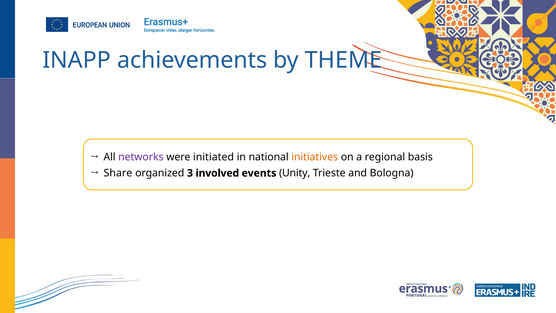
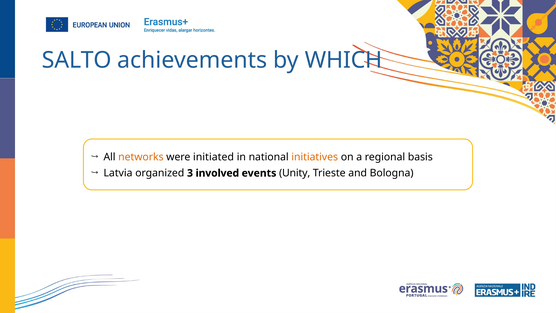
INAPP: INAPP -> SALTO (77, 60)
THEME: THEME -> WHICH (344, 60)
networks colour: purple -> orange (141, 157)
Share: Share -> Latvia (118, 173)
